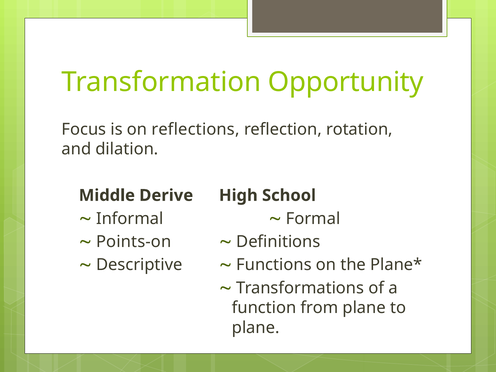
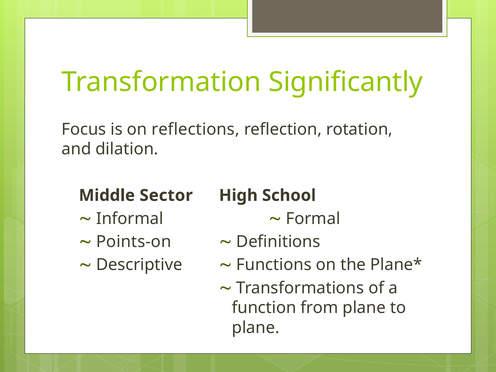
Opportunity: Opportunity -> Significantly (346, 82)
Derive: Derive -> Sector (166, 195)
